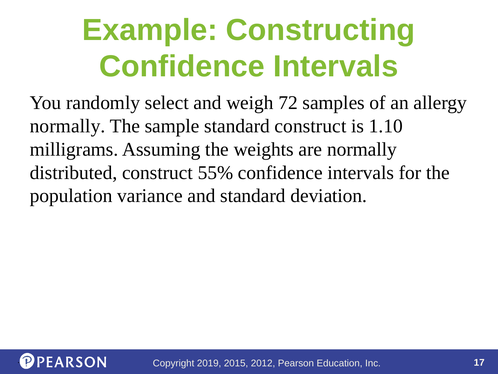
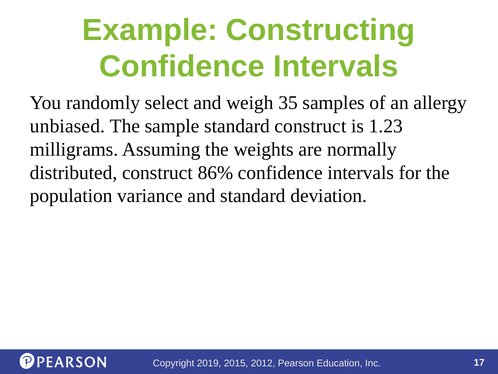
72: 72 -> 35 (288, 103)
normally: normally -> unbiased (68, 126)
1.10: 1.10 -> 1.23 (386, 126)
55%: 55% -> 86% (215, 172)
